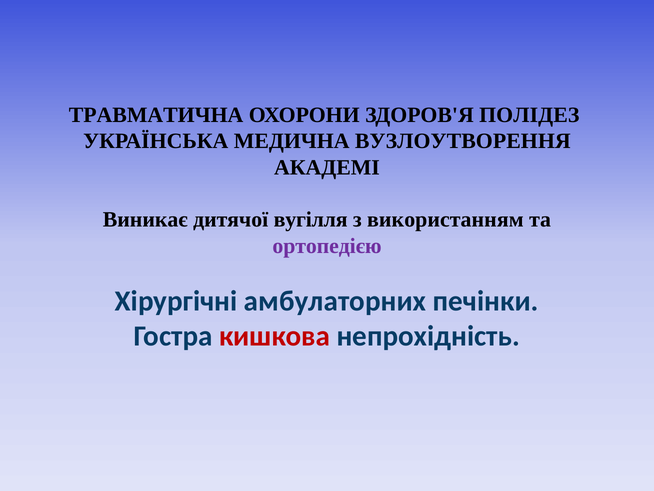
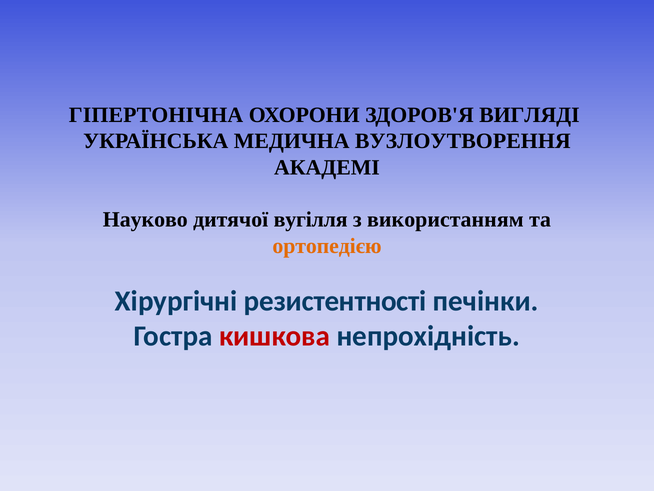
ТРАВМАТИЧНА: ТРАВМАТИЧНА -> ГІПЕРТОНІЧНА (156, 115)
ПОЛІДЕЗ: ПОЛІДЕЗ -> ВИГЛЯДІ (529, 115)
Виникає: Виникає -> Науково (145, 220)
ортопедією colour: purple -> orange (327, 246)
амбулаторних: амбулаторних -> резистентності (335, 301)
